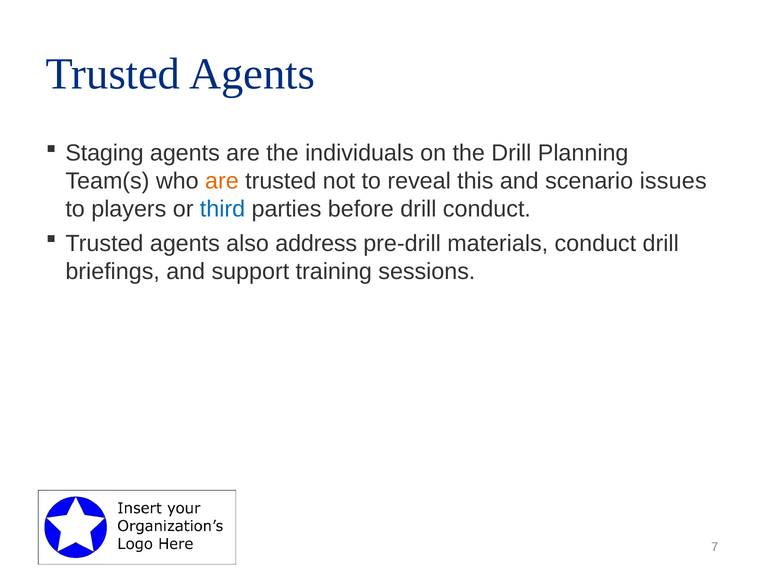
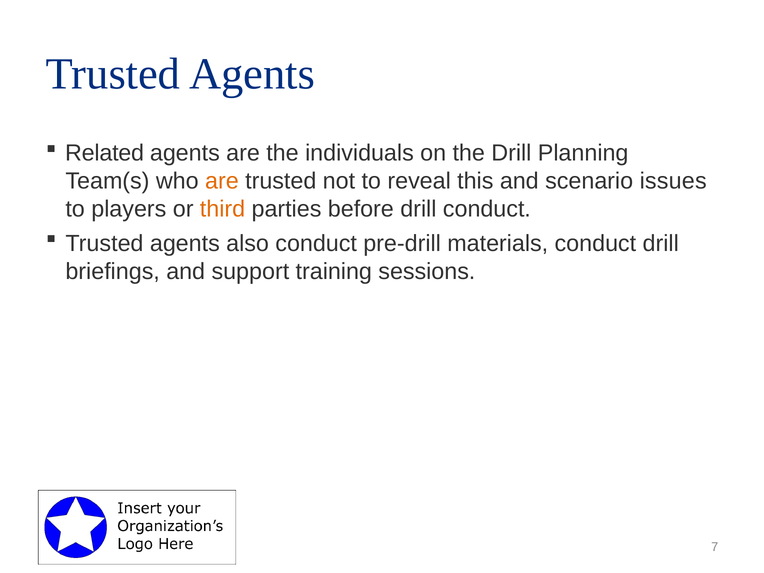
Staging: Staging -> Related (105, 153)
third colour: blue -> orange (223, 209)
also address: address -> conduct (316, 244)
